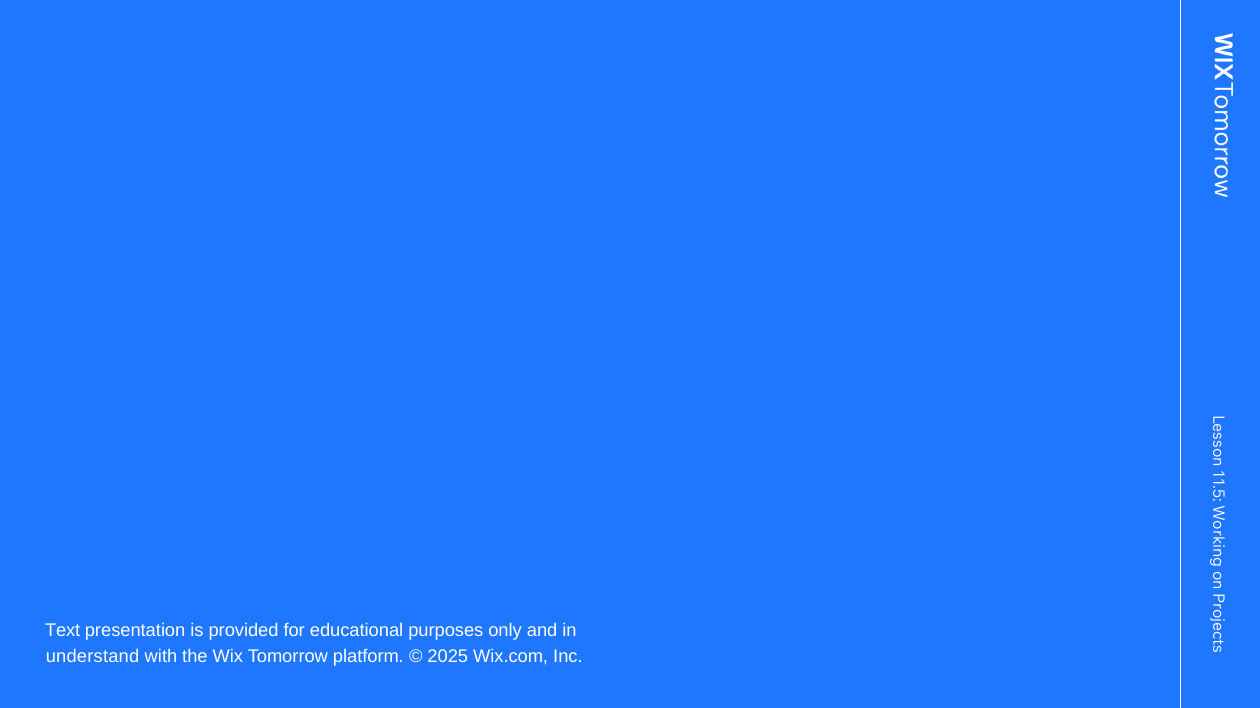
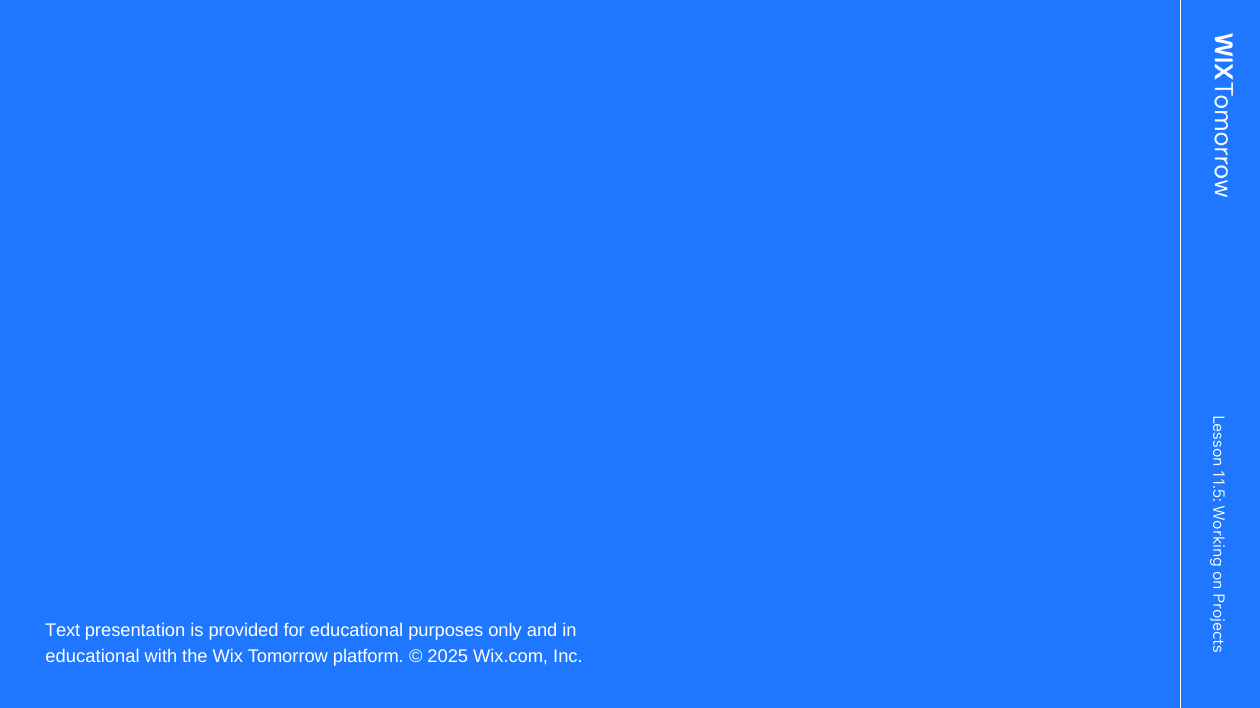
understand: understand -> educational (93, 657)
